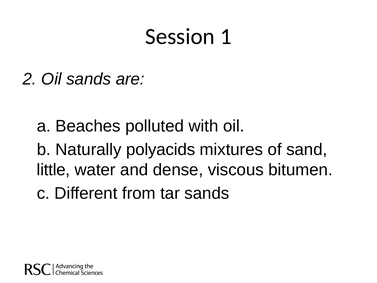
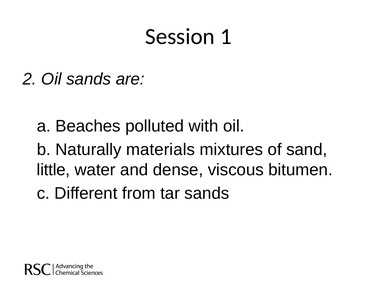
polyacids: polyacids -> materials (161, 149)
